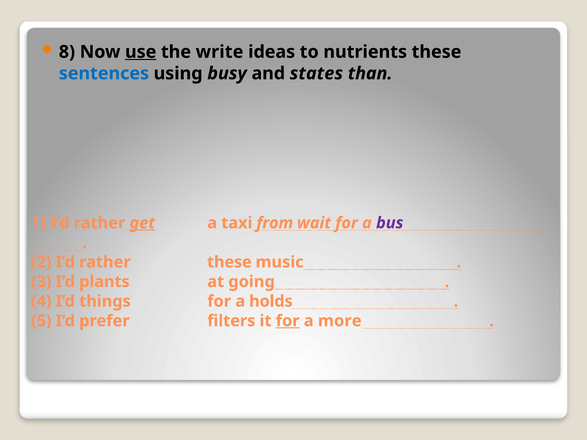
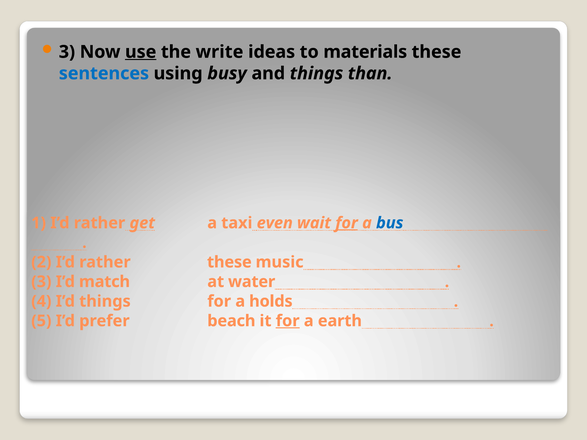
8: 8 -> 3 (67, 52)
nutrients: nutrients -> materials (365, 52)
and states: states -> things (316, 73)
get underline: present -> none (142, 223)
from: from -> even (275, 223)
for underline: none -> present (347, 223)
bus colour: purple -> blue (390, 223)
plants: plants -> match (105, 282)
going: going -> water (252, 282)
filters: filters -> beach (231, 321)
more: more -> earth (340, 321)
